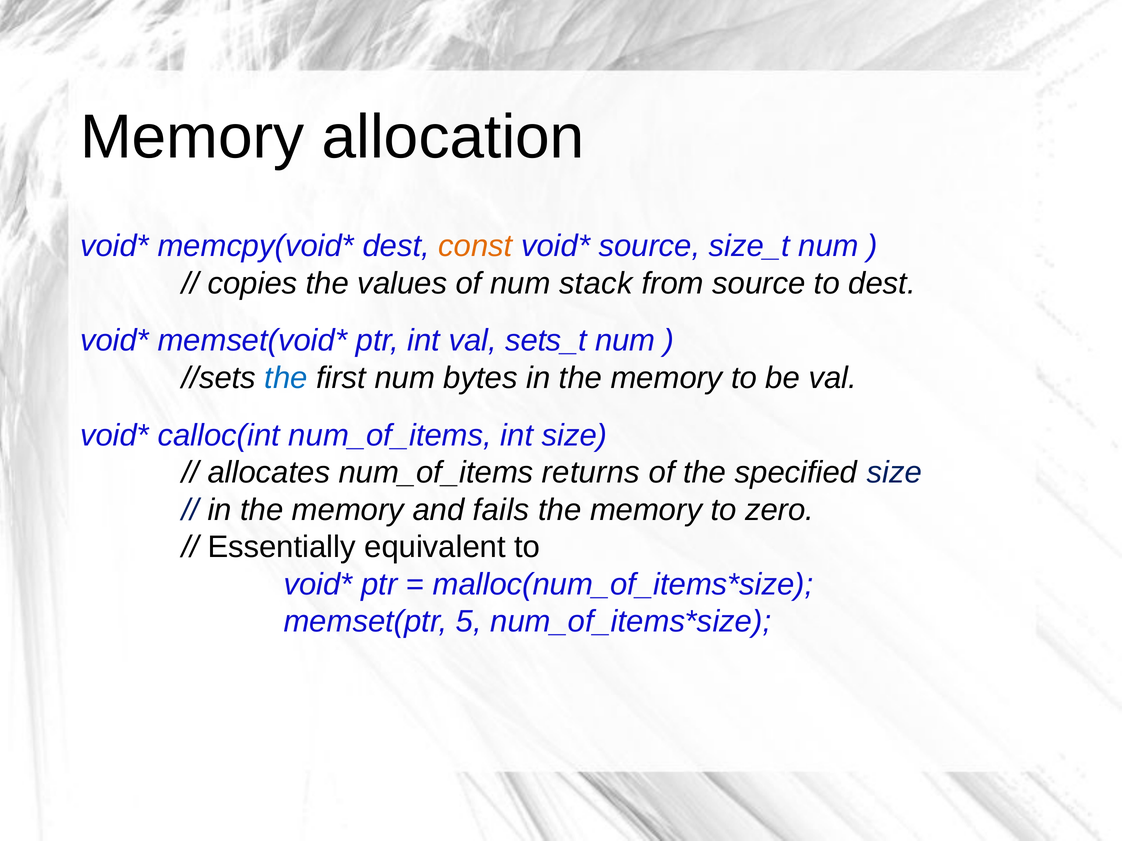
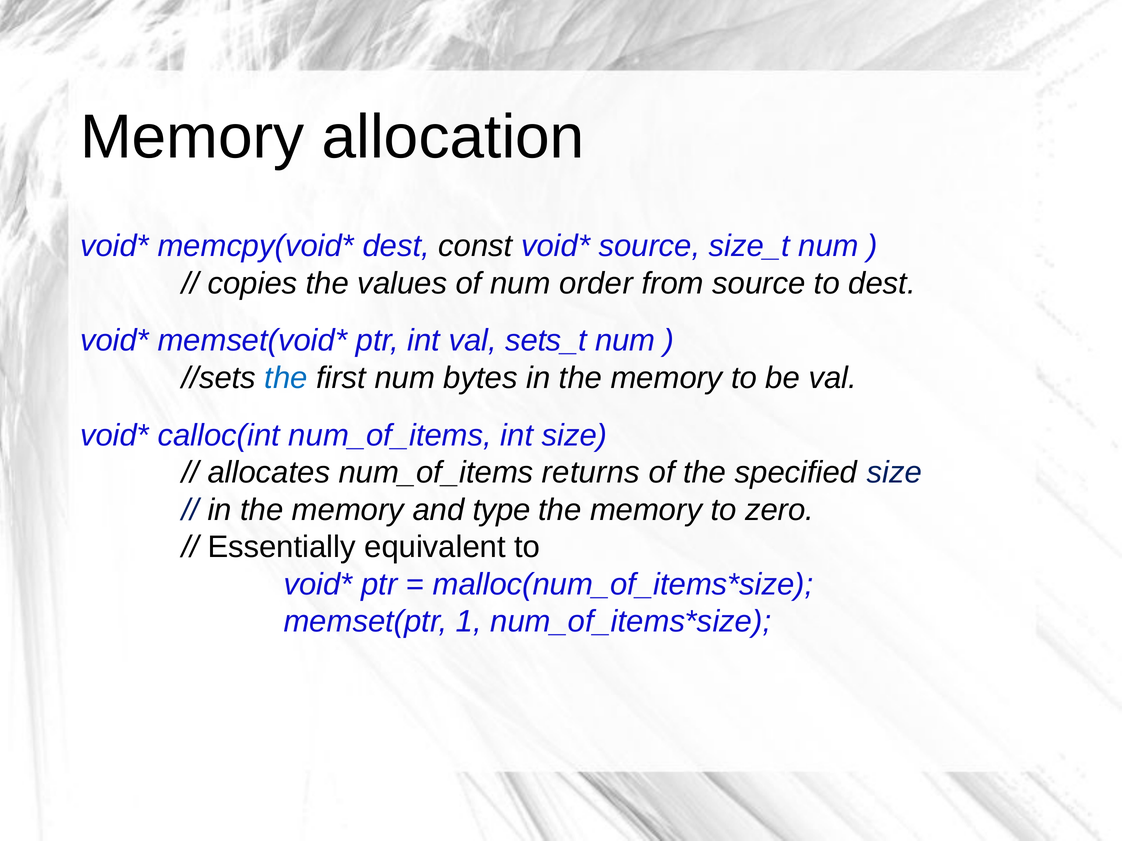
const colour: orange -> black (475, 246)
stack: stack -> order (596, 284)
fails: fails -> type (501, 510)
5: 5 -> 1 (469, 622)
